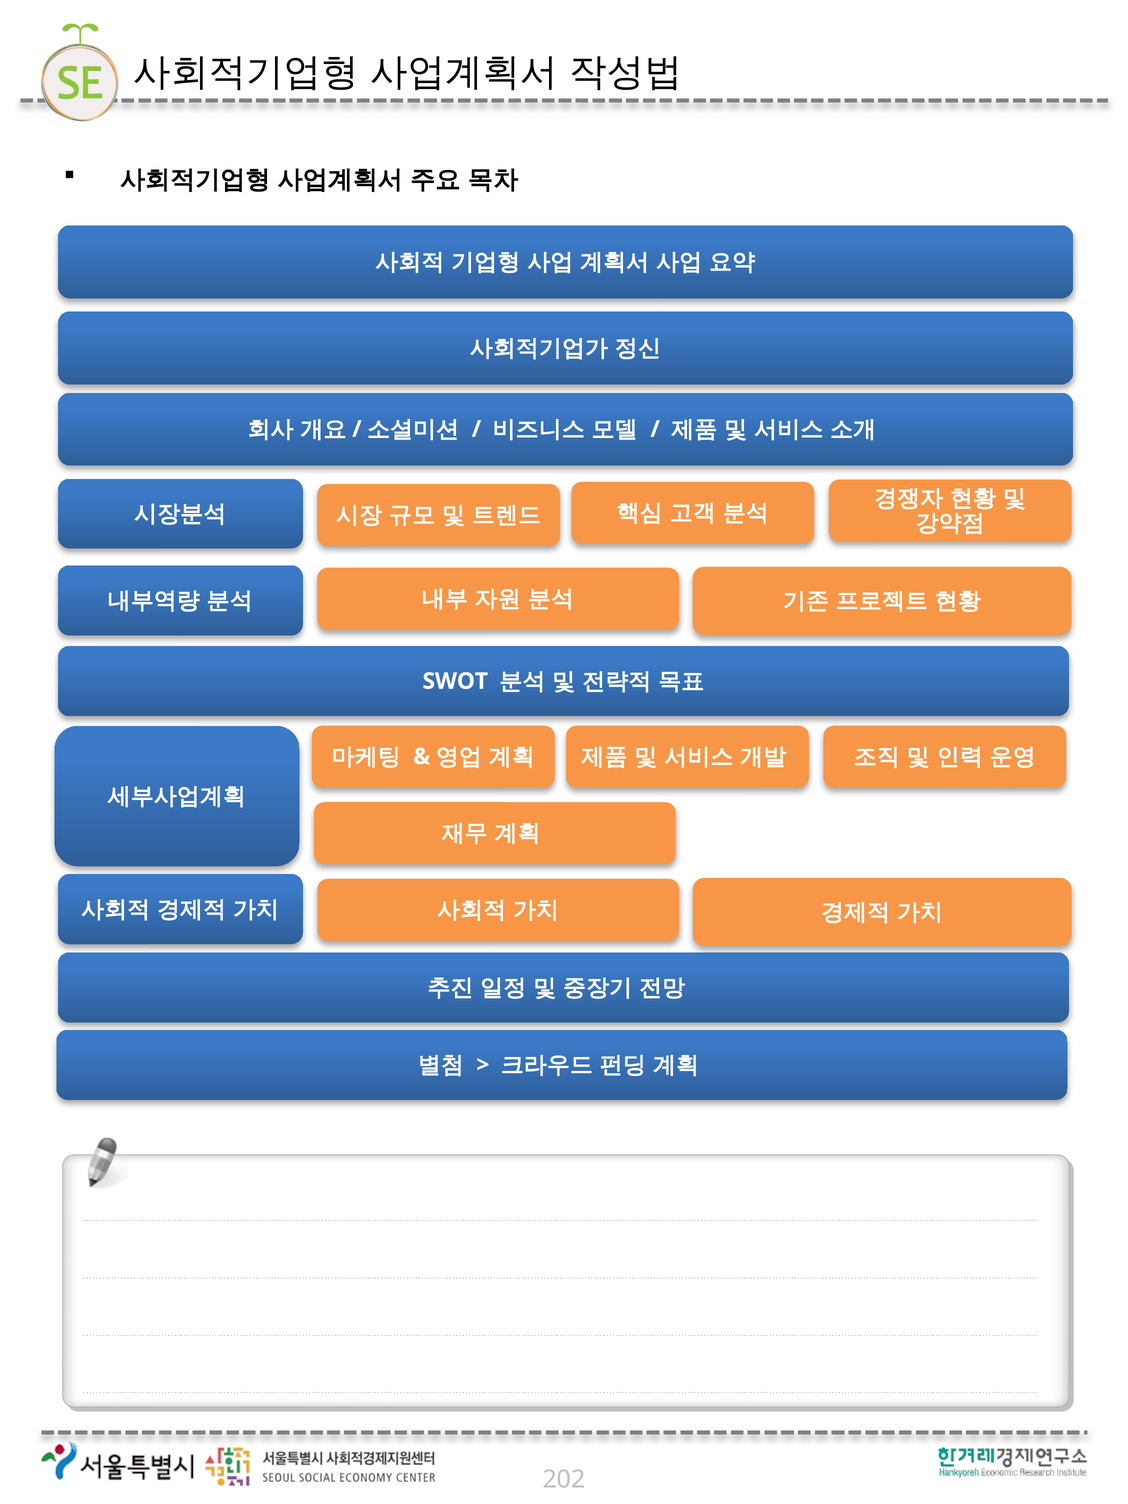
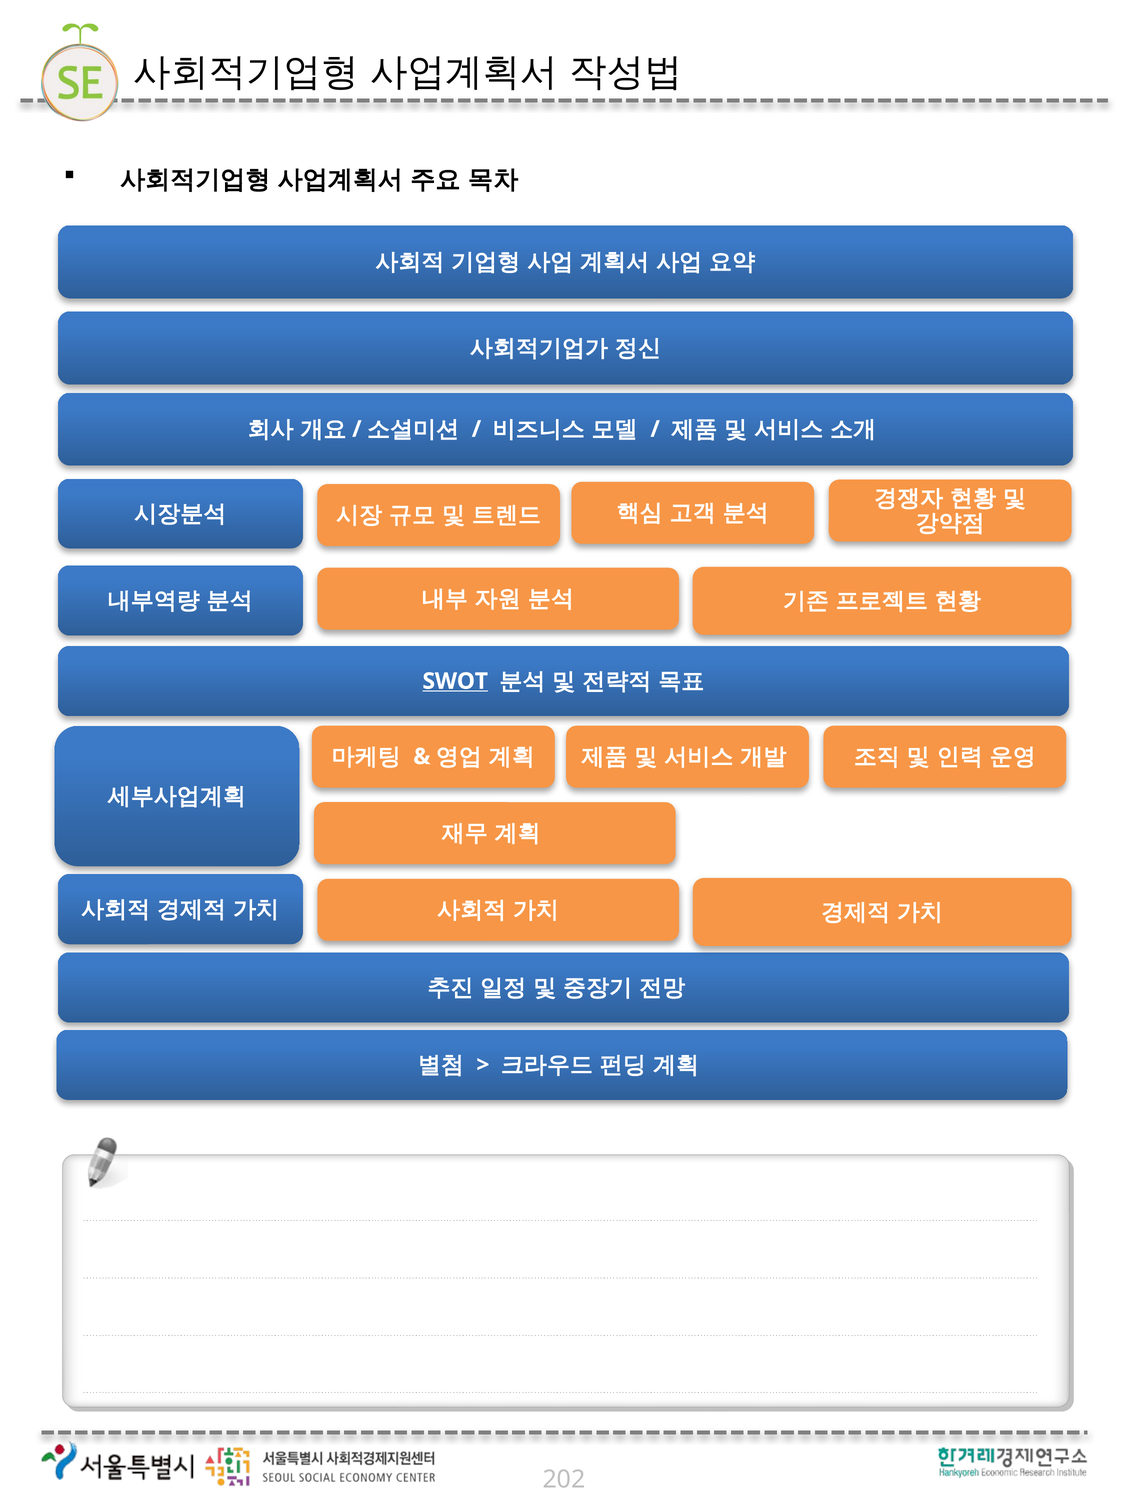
SWOT underline: none -> present (455, 681)
